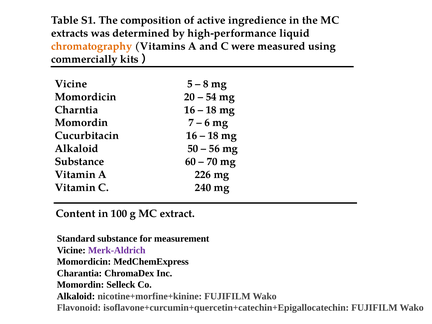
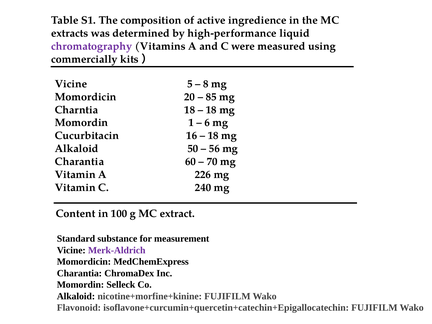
chromatography colour: orange -> purple (92, 46)
54: 54 -> 85 (211, 97)
Charntia 16: 16 -> 18 (190, 110)
7: 7 -> 1 (191, 123)
Substance: Substance -> Charantia (79, 162)
